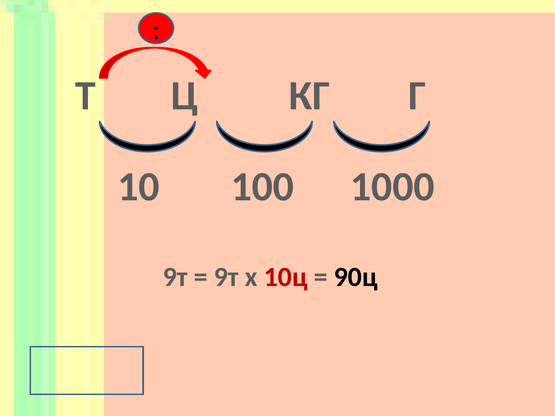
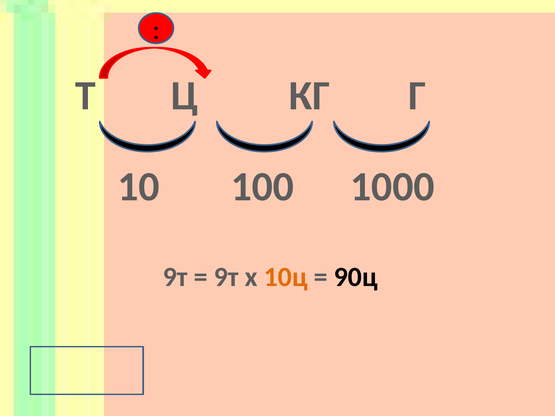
10ц colour: red -> orange (286, 277)
